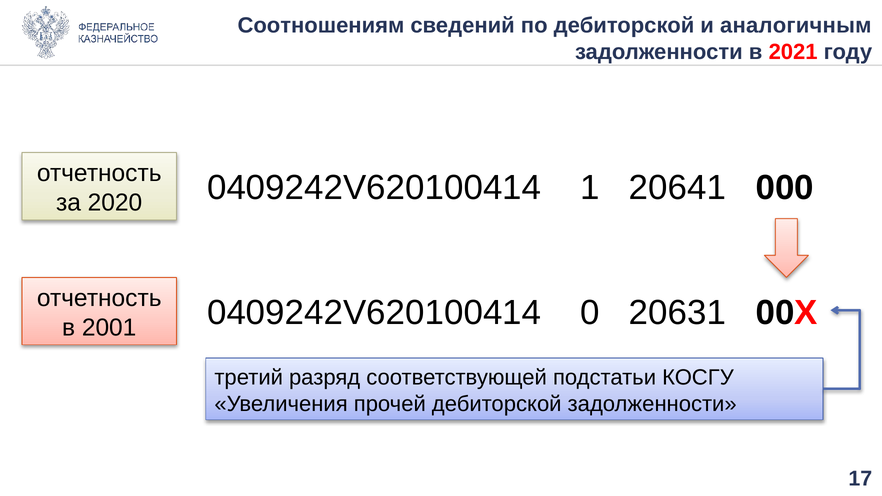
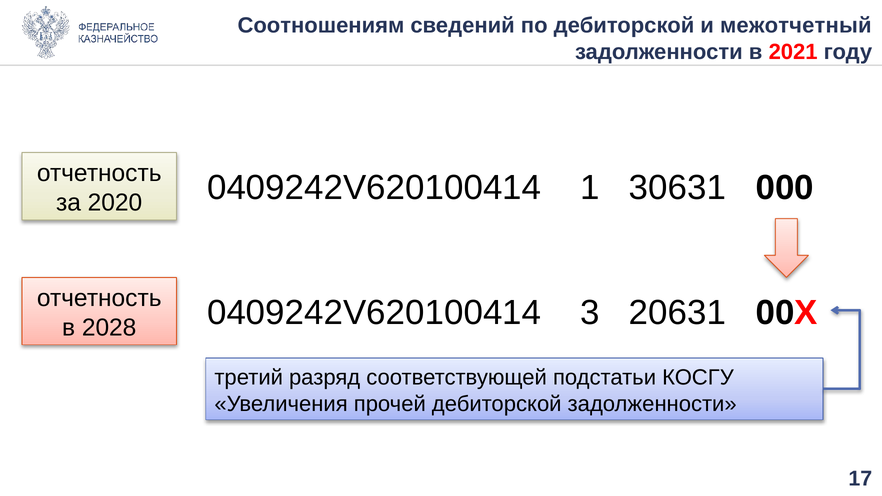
аналогичным: аналогичным -> межотчетный (796, 26)
20641: 20641 -> 30631 (677, 188)
0: 0 -> 3 (590, 313)
2001: 2001 -> 2028 (109, 328)
